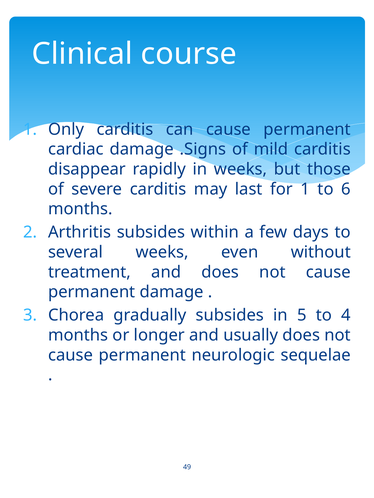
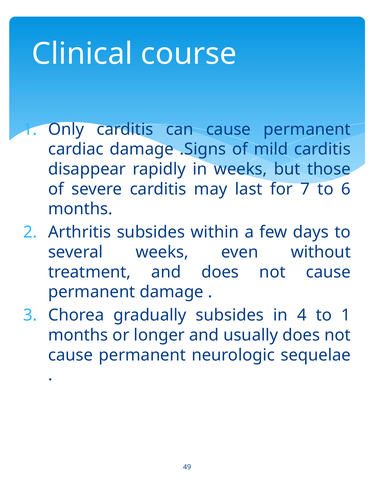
for 1: 1 -> 7 (305, 189)
5: 5 -> 4 (302, 316)
to 4: 4 -> 1 (346, 316)
